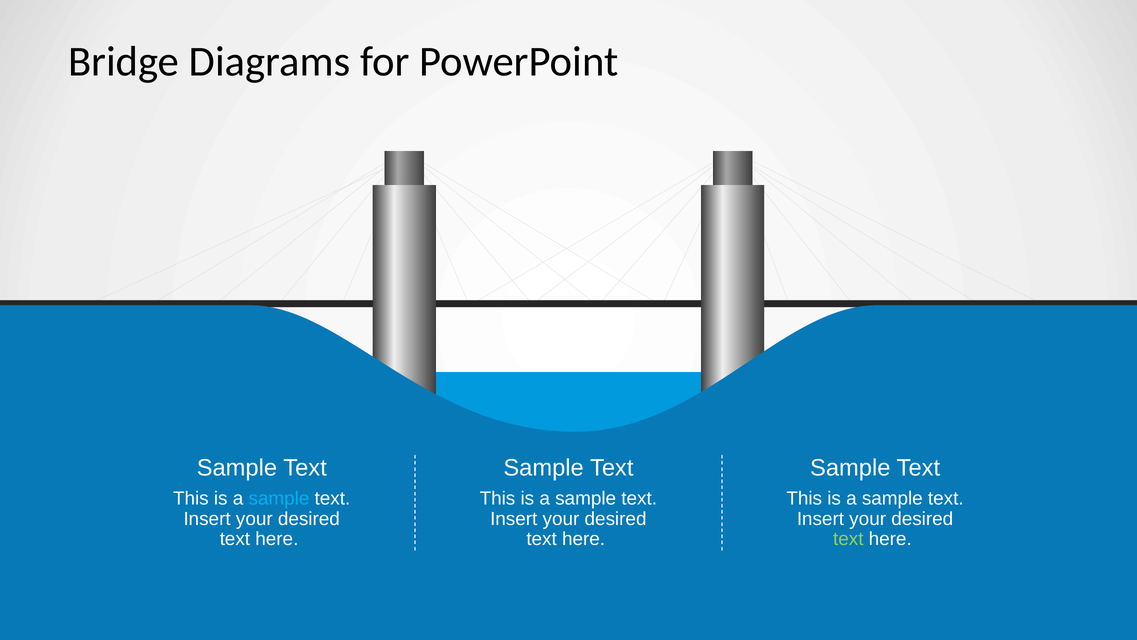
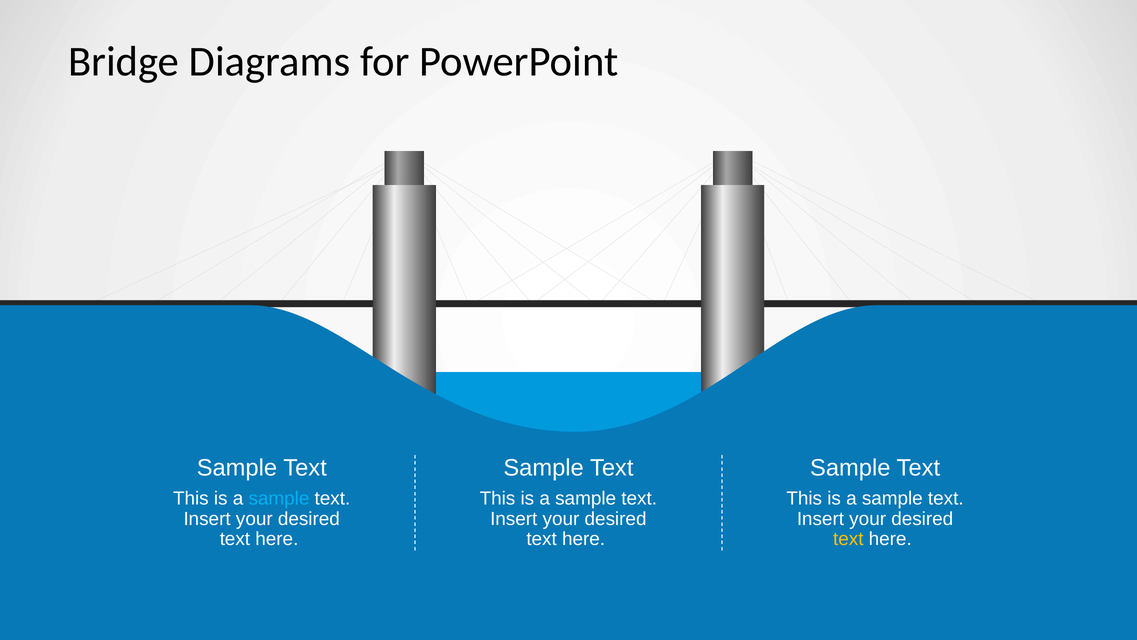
text colour: light green -> yellow (848, 539)
